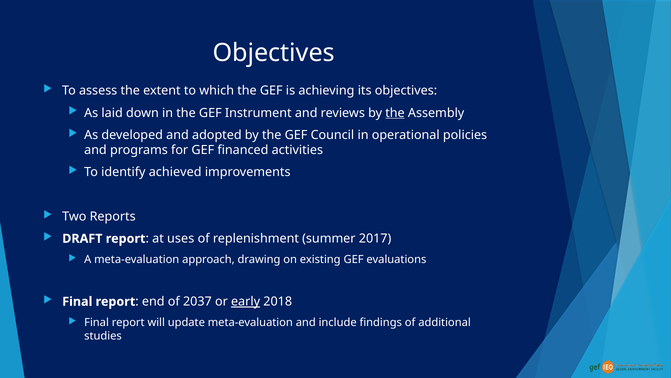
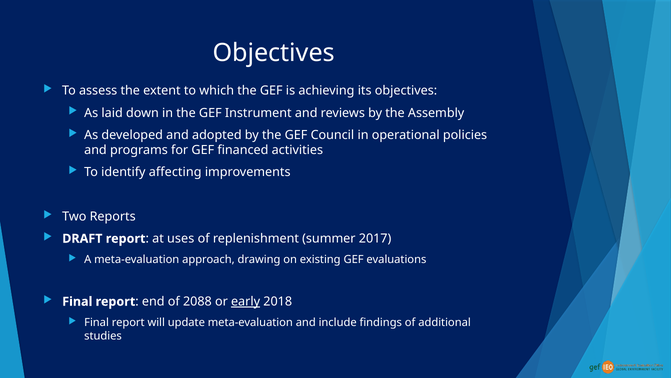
the underline: present -> none (395, 113)
achieved: achieved -> affecting (175, 172)
2037: 2037 -> 2088 (197, 301)
